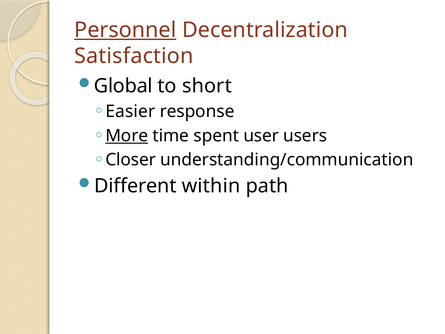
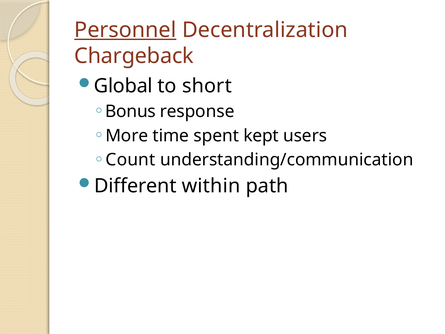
Satisfaction: Satisfaction -> Chargeback (134, 56)
Easier: Easier -> Bonus (130, 111)
More underline: present -> none (127, 136)
user: user -> kept (261, 136)
Closer: Closer -> Count (130, 160)
